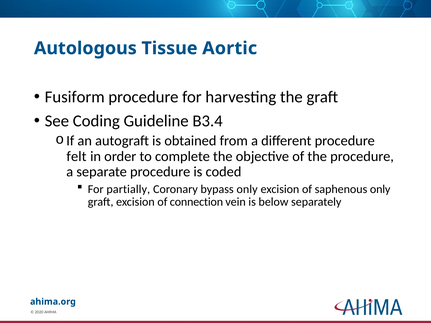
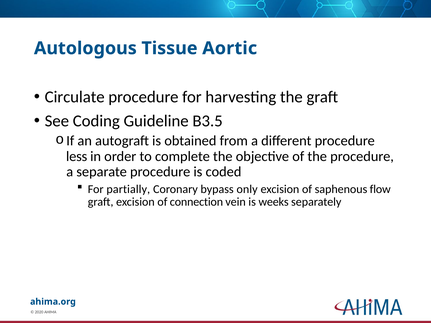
Fusiform: Fusiform -> Circulate (75, 97)
B3.4: B3.4 -> B3.5 (208, 121)
felt: felt -> less (77, 157)
saphenous only: only -> flow (380, 189)
below: below -> weeks (274, 202)
